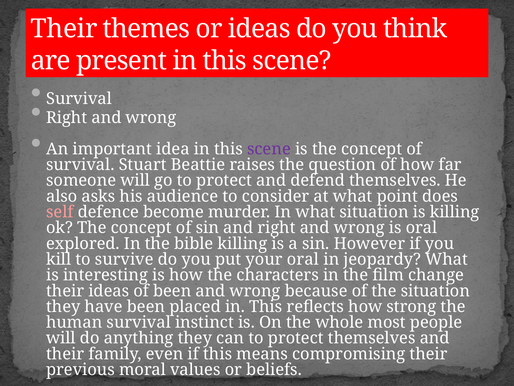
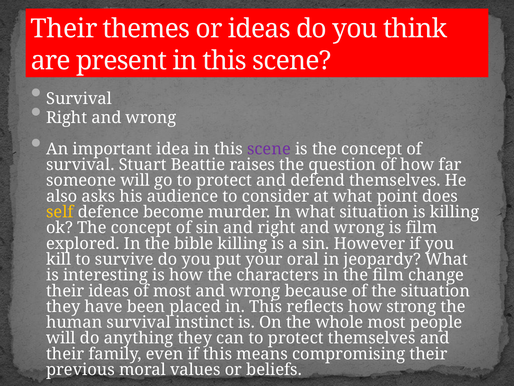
self colour: pink -> yellow (60, 212)
is oral: oral -> film (422, 228)
of been: been -> most (172, 291)
